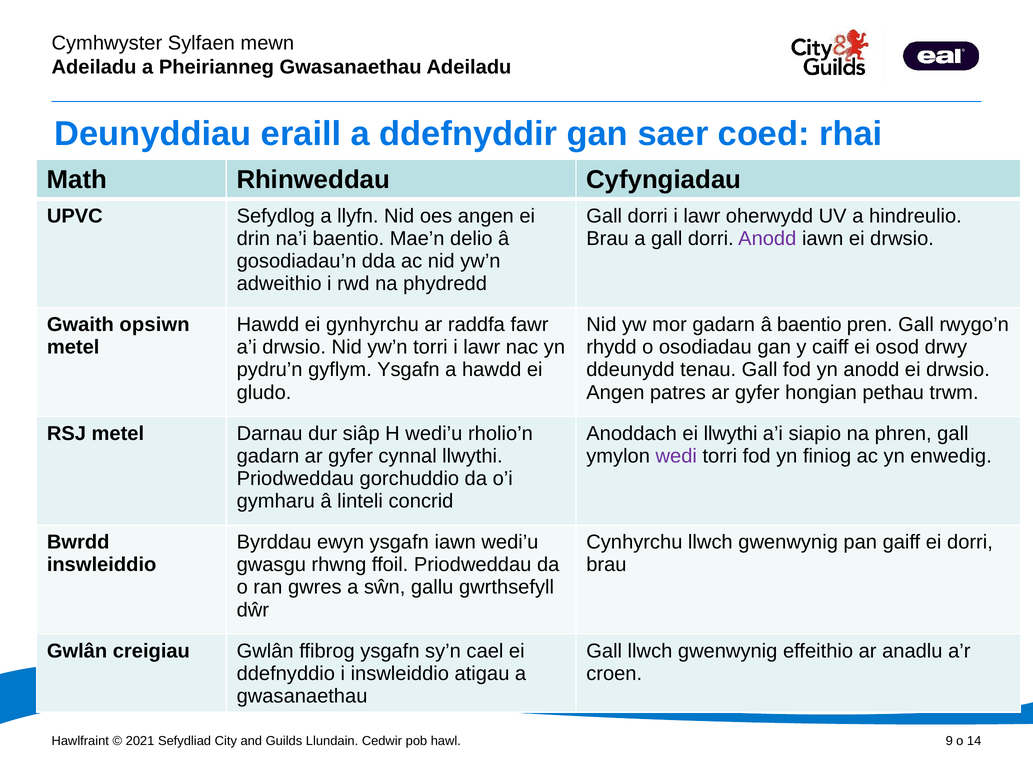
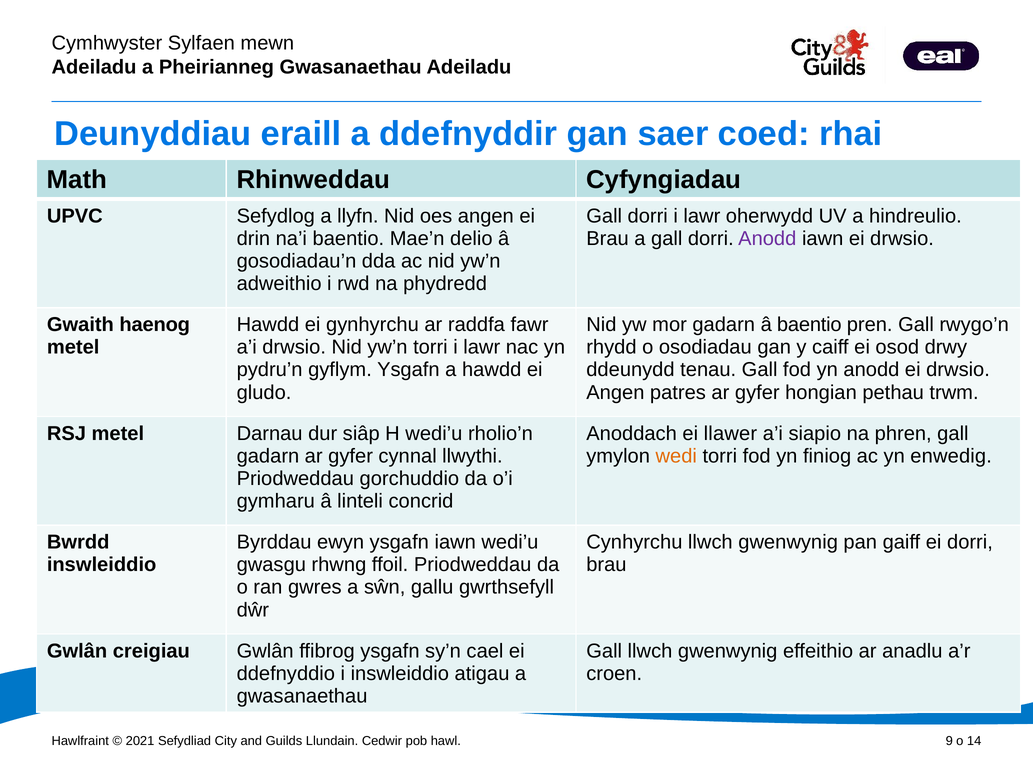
opsiwn: opsiwn -> haenog (155, 325)
ei llwythi: llwythi -> llawer (730, 433)
wedi colour: purple -> orange (676, 456)
